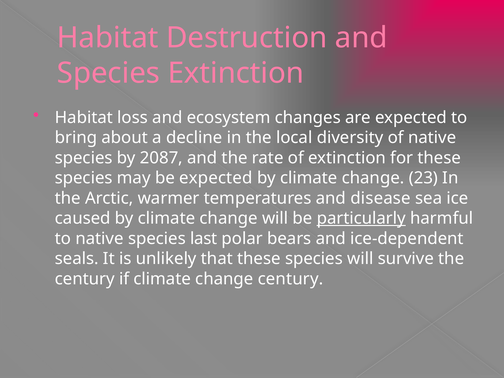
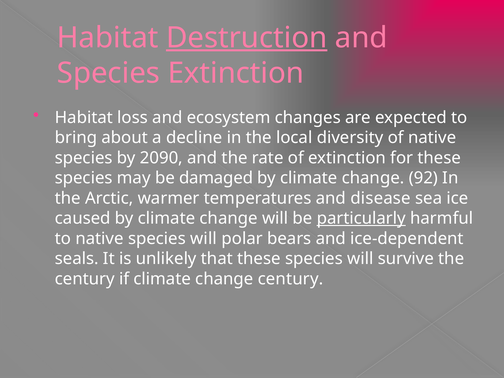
Destruction underline: none -> present (247, 38)
2087: 2087 -> 2090 (161, 158)
be expected: expected -> damaged (216, 178)
23: 23 -> 92 (423, 178)
native species last: last -> will (204, 238)
